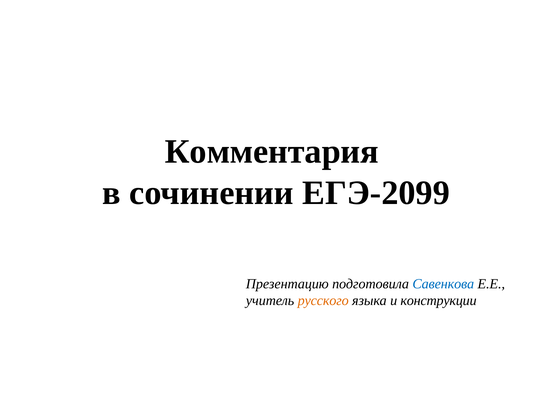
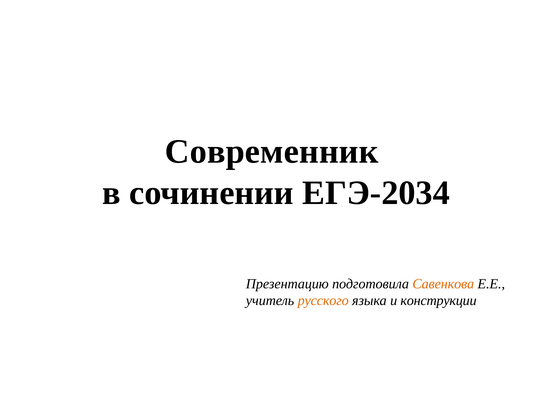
Комментария: Комментария -> Современник (272, 152)
ЕГЭ-2099: ЕГЭ-2099 -> ЕГЭ-2034 (376, 193)
Савенкова colour: blue -> orange (443, 284)
